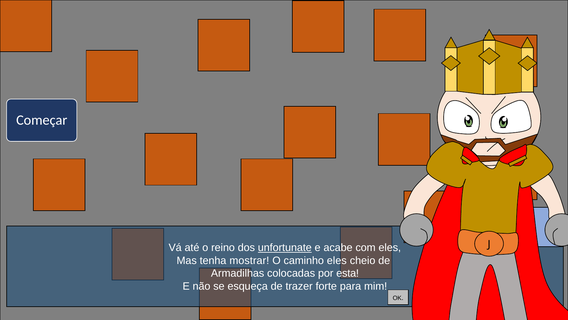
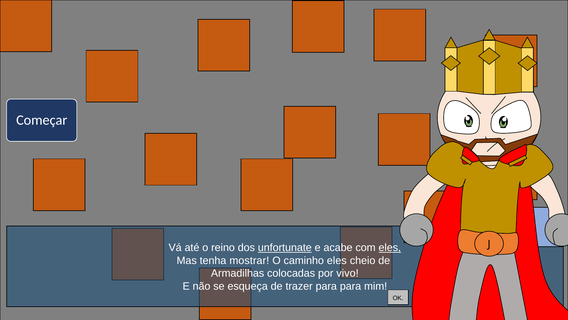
eles underline: none -> present (390, 247)
esta: esta -> vivo (348, 273)
trazer forte: forte -> para (326, 286)
